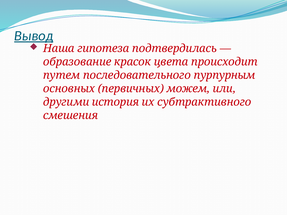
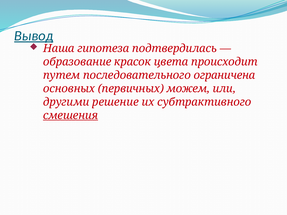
пурпурным: пурпурным -> ограничена (224, 75)
история: история -> решение (115, 102)
смешения underline: none -> present (71, 115)
